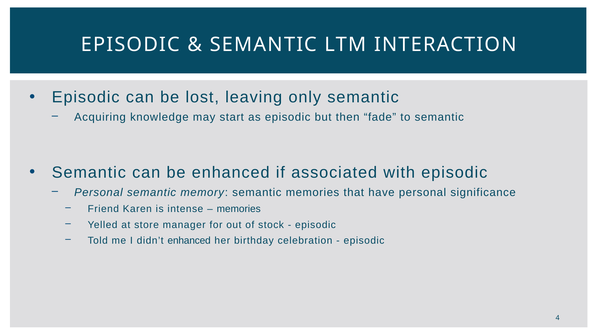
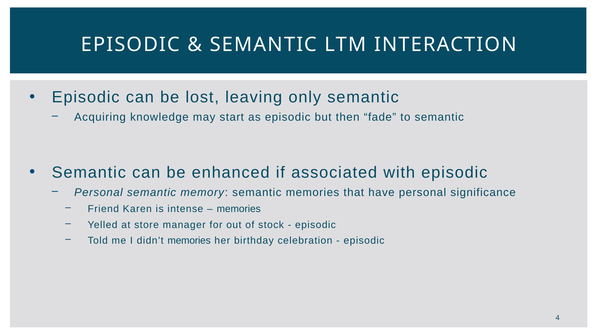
didn’t enhanced: enhanced -> memories (189, 241)
